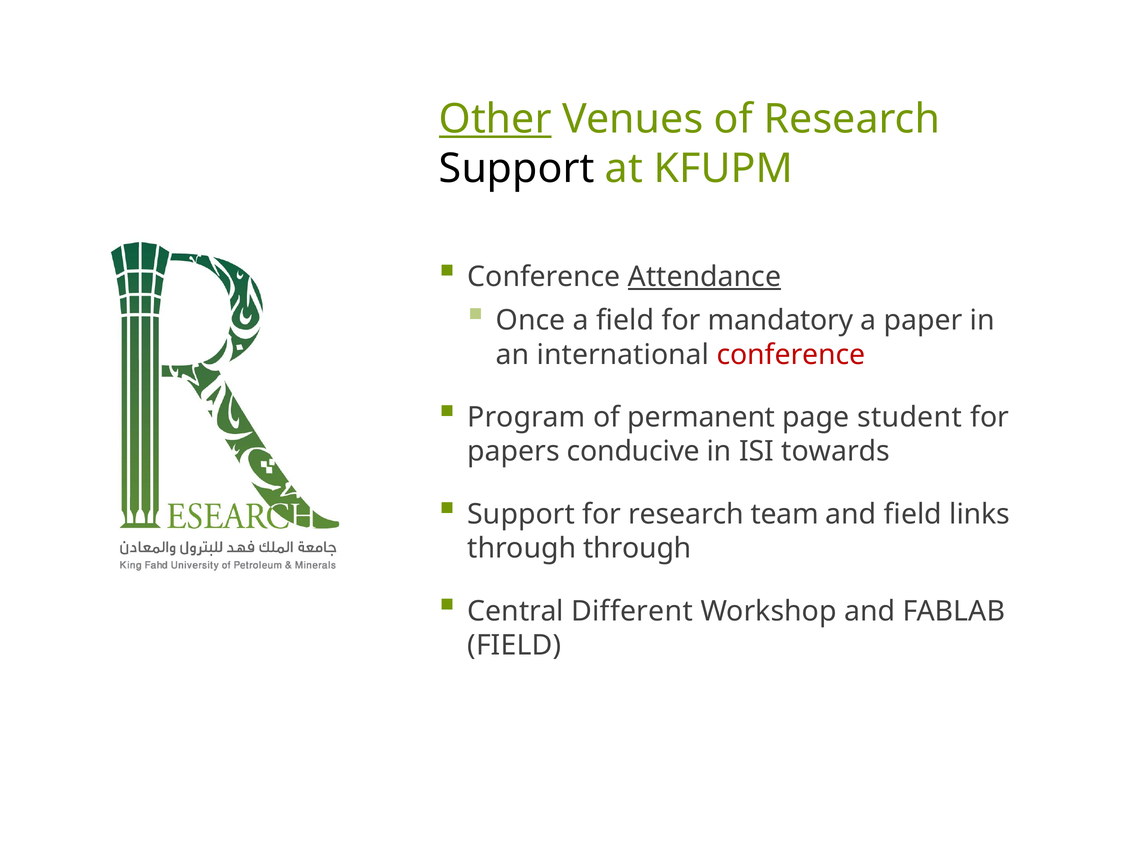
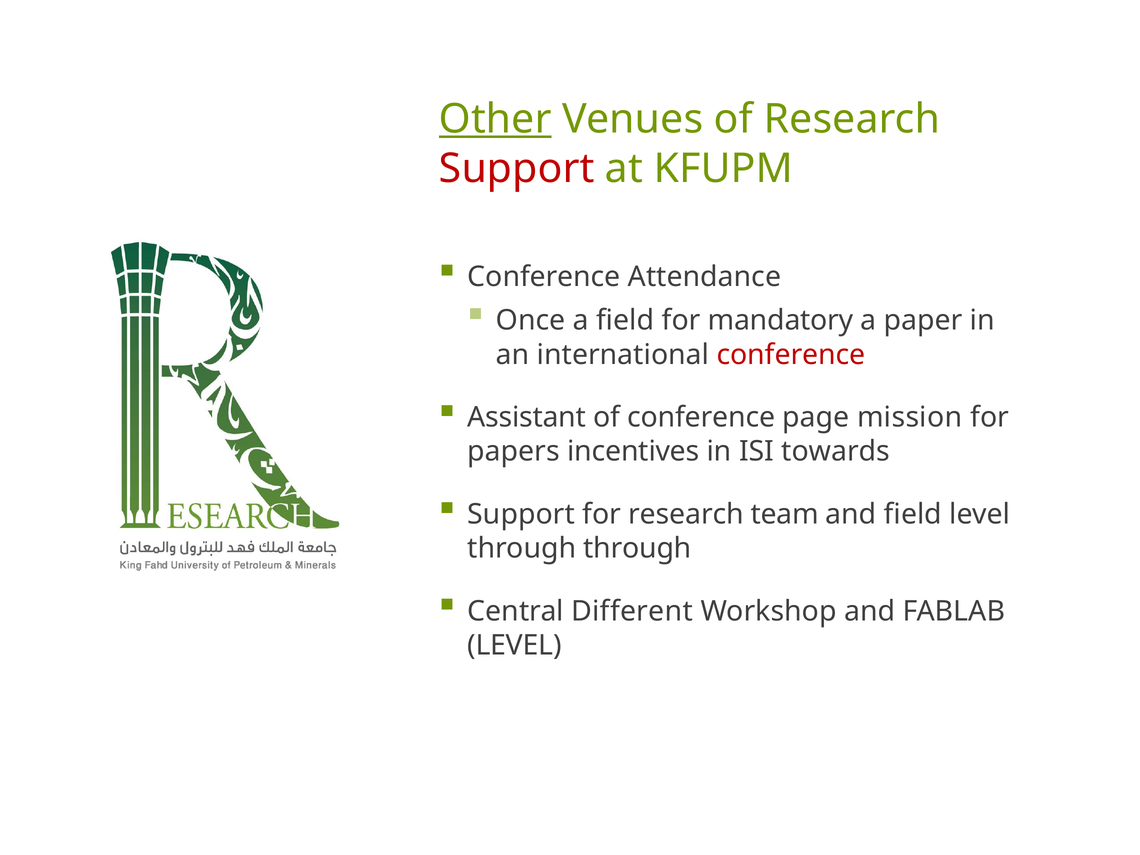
Support colour: black -> red (517, 169)
Attendance underline: present -> none (705, 277)
Program: Program -> Assistant (527, 417)
of permanent: permanent -> conference (701, 417)
student: student -> mission (910, 417)
conducive: conducive -> incentives (633, 452)
field links: links -> level (980, 514)
FIELD: FIELD -> LEVEL (515, 645)
